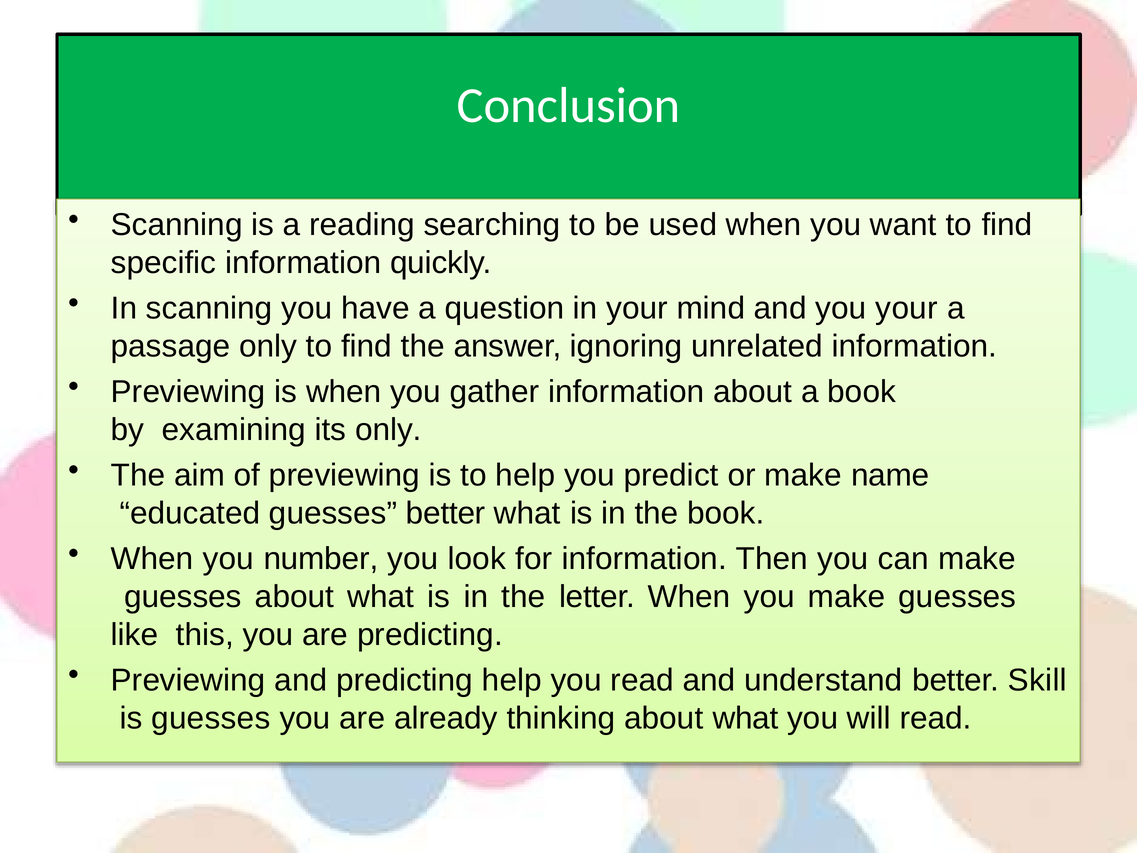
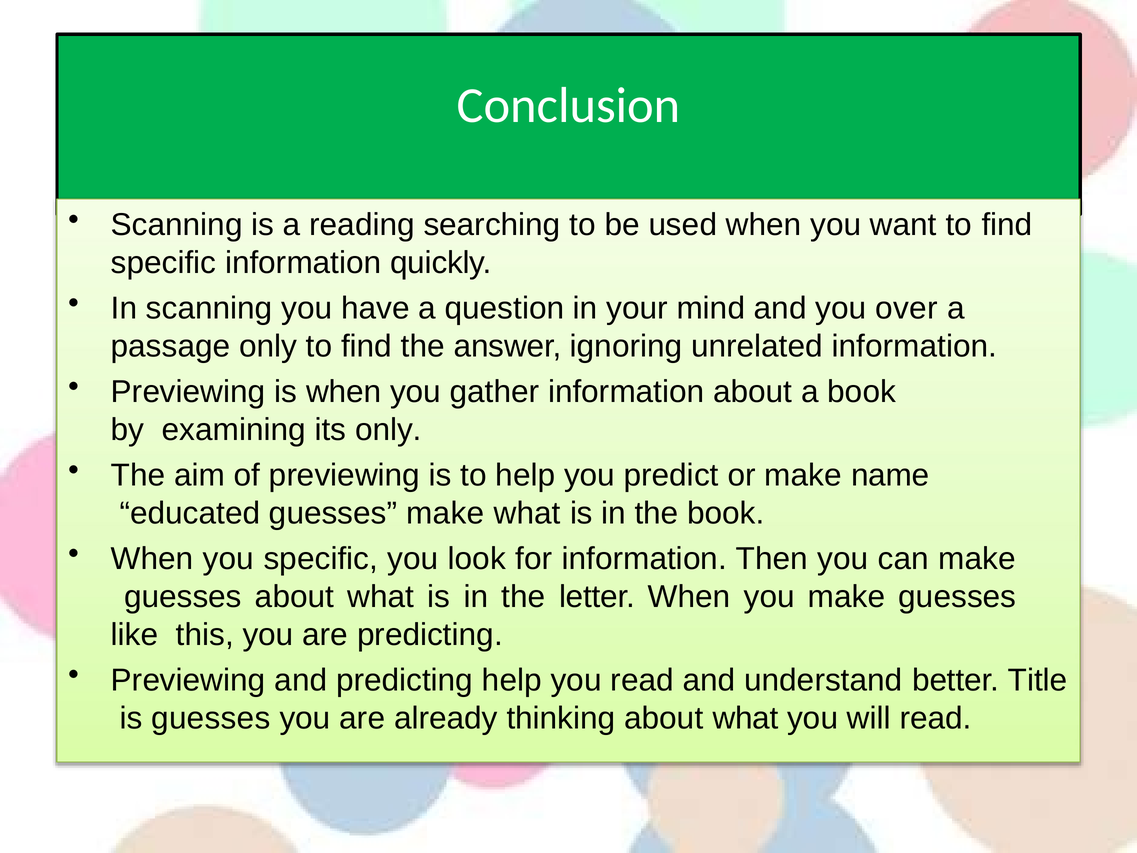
you your: your -> over (907, 308)
guesses better: better -> make (445, 513)
you number: number -> specific (321, 559)
Skill: Skill -> Title (1038, 680)
